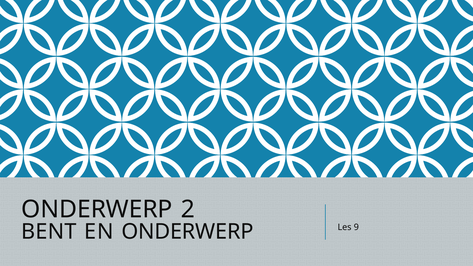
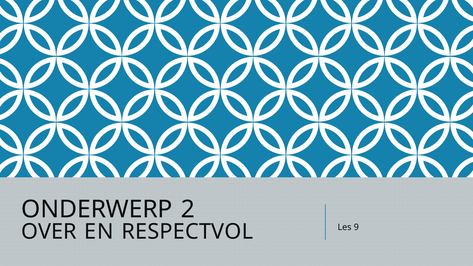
BENT: BENT -> OVER (49, 232)
EN ONDERWERP: ONDERWERP -> RESPECTVOL (187, 232)
